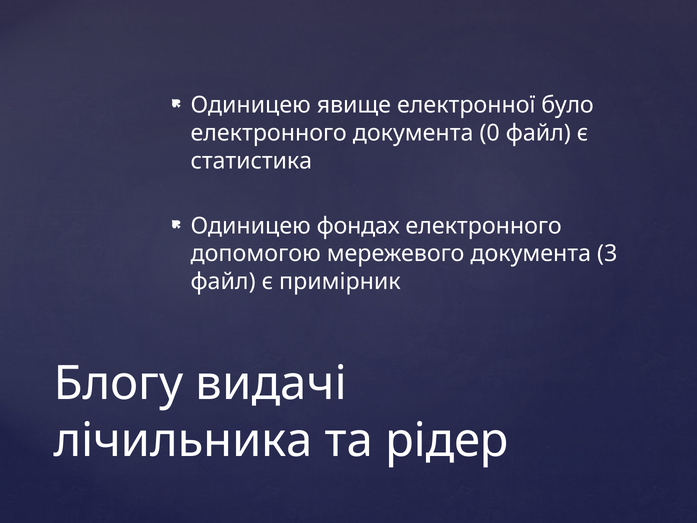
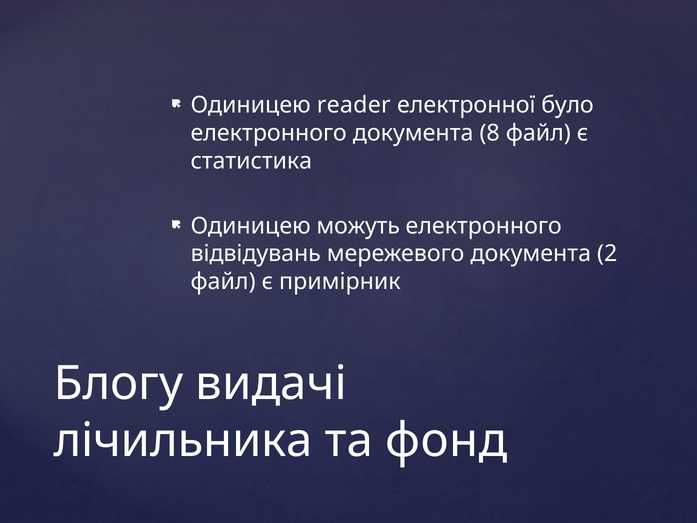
явище: явище -> reader (354, 105)
0: 0 -> 8 (490, 133)
фондах: фондах -> можуть (358, 226)
допомогою: допомогою -> відвідувань (256, 254)
3: 3 -> 2 (607, 254)
рідер: рідер -> фонд (447, 440)
